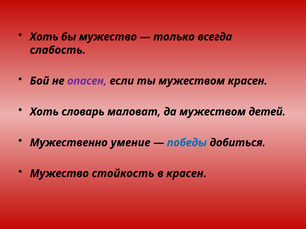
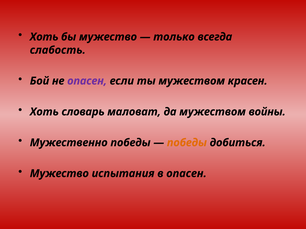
детей: детей -> войны (267, 112)
Мужественно умение: умение -> победы (131, 143)
победы colour: blue -> orange (187, 143)
стойкость: стойкость -> испытания (123, 174)
в красен: красен -> опасен (186, 174)
